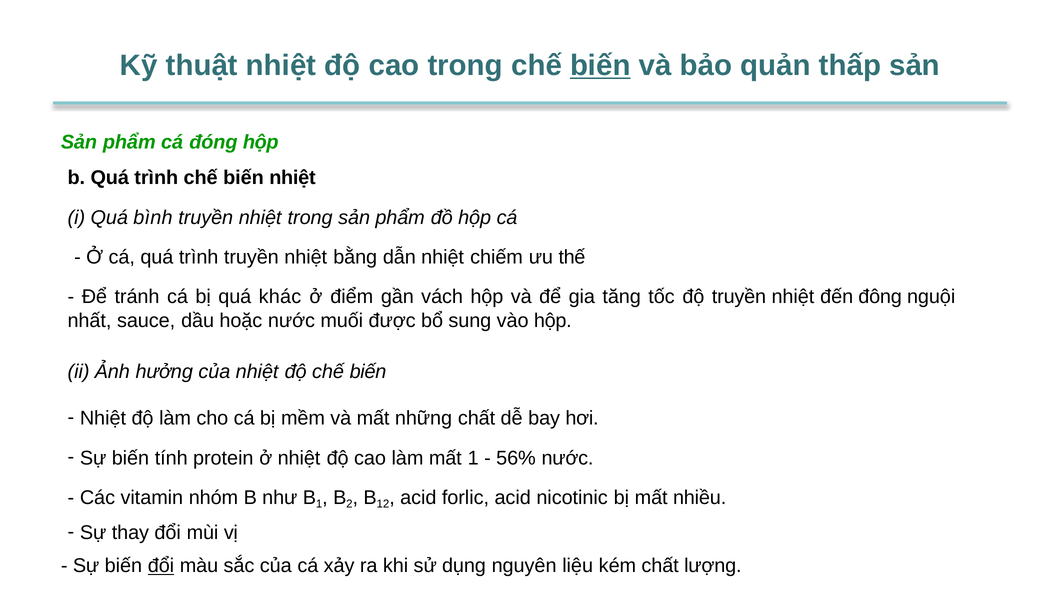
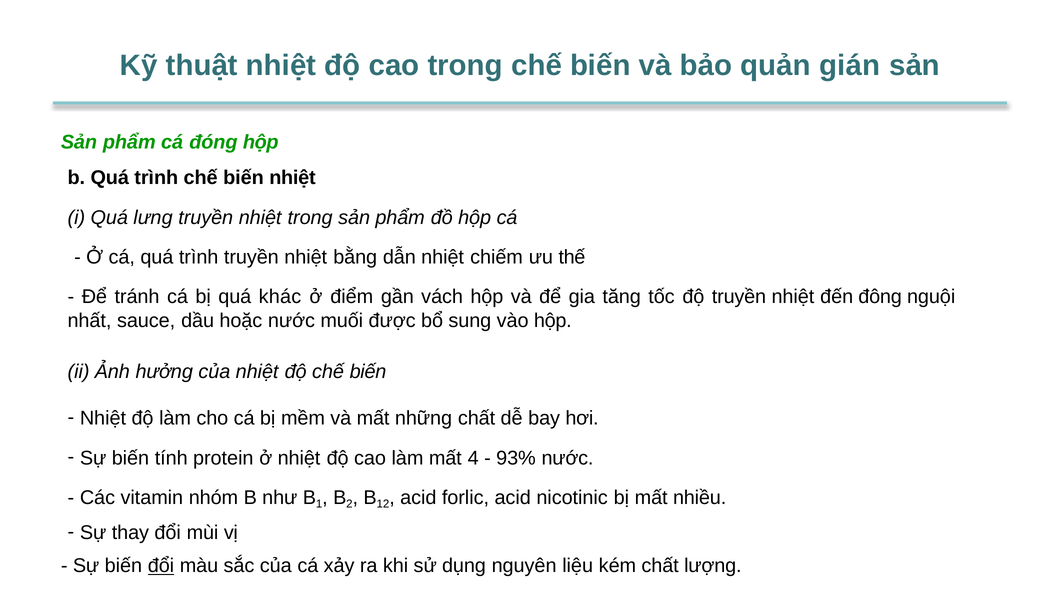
biến underline: present -> none (600, 66)
thấp: thấp -> gián (850, 66)
bình: bình -> lưng (153, 218)
mất 1: 1 -> 4 (473, 458)
56%: 56% -> 93% (516, 458)
